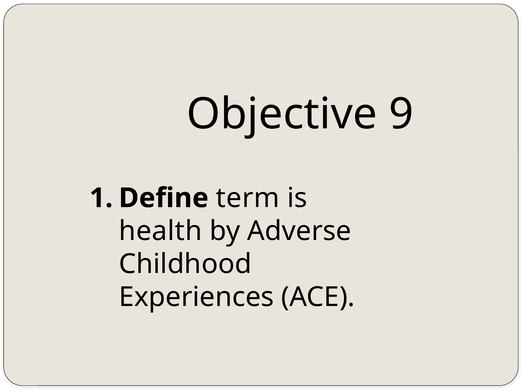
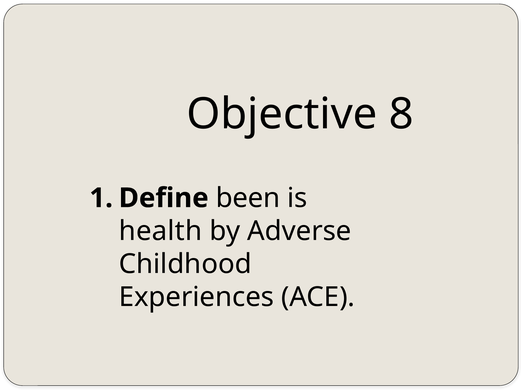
9: 9 -> 8 (401, 114)
term: term -> been (248, 198)
